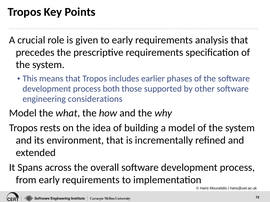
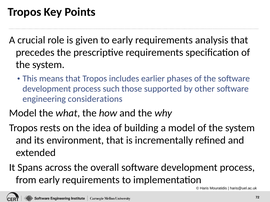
both: both -> such (111, 89)
